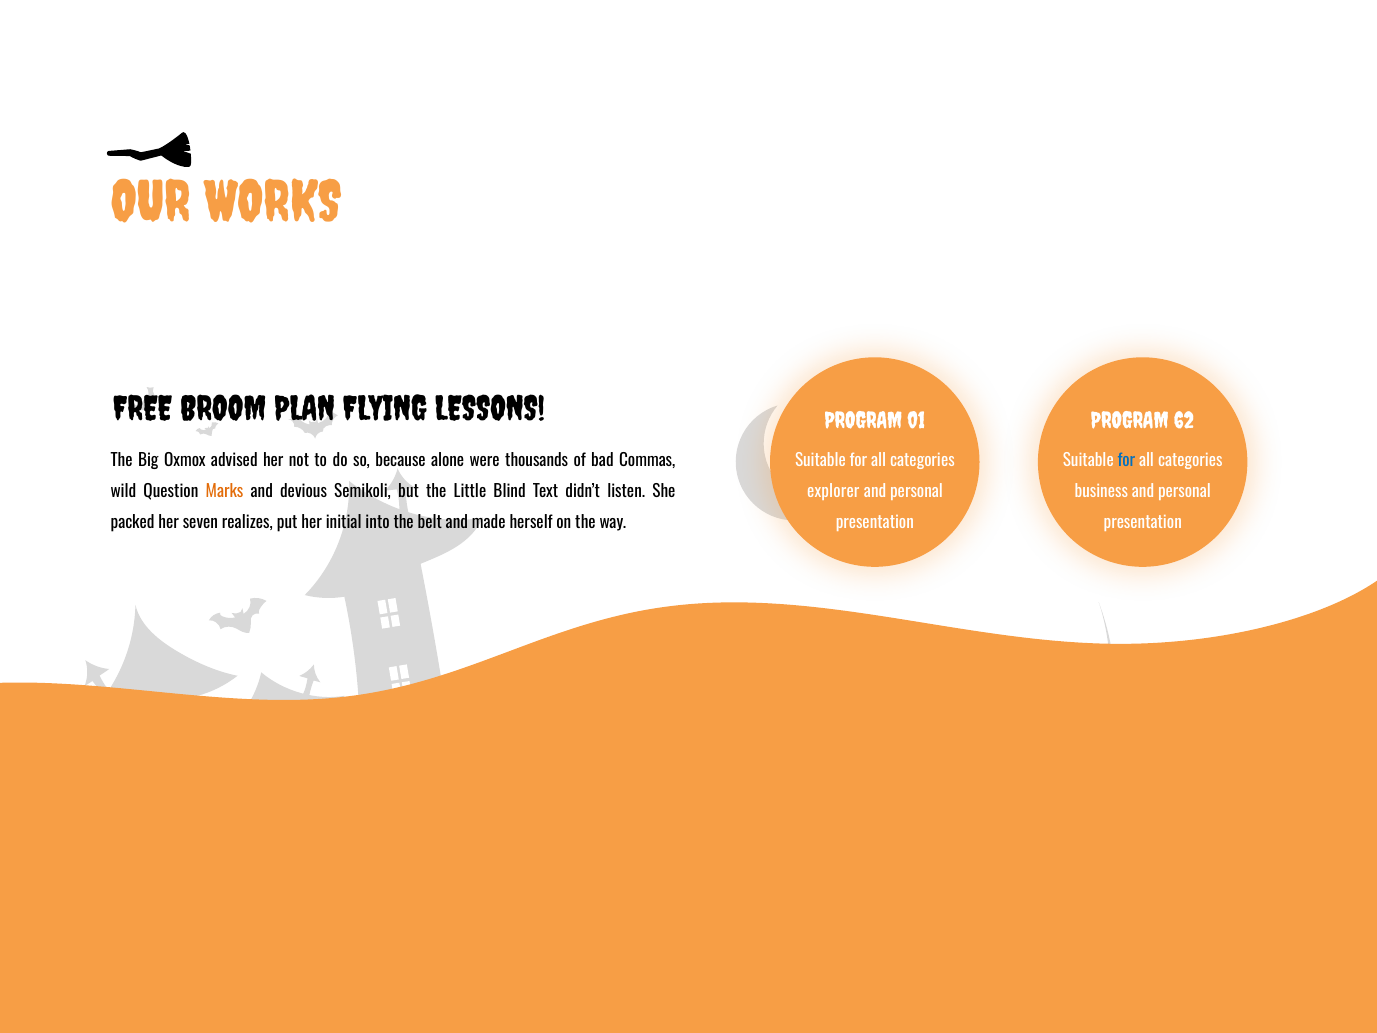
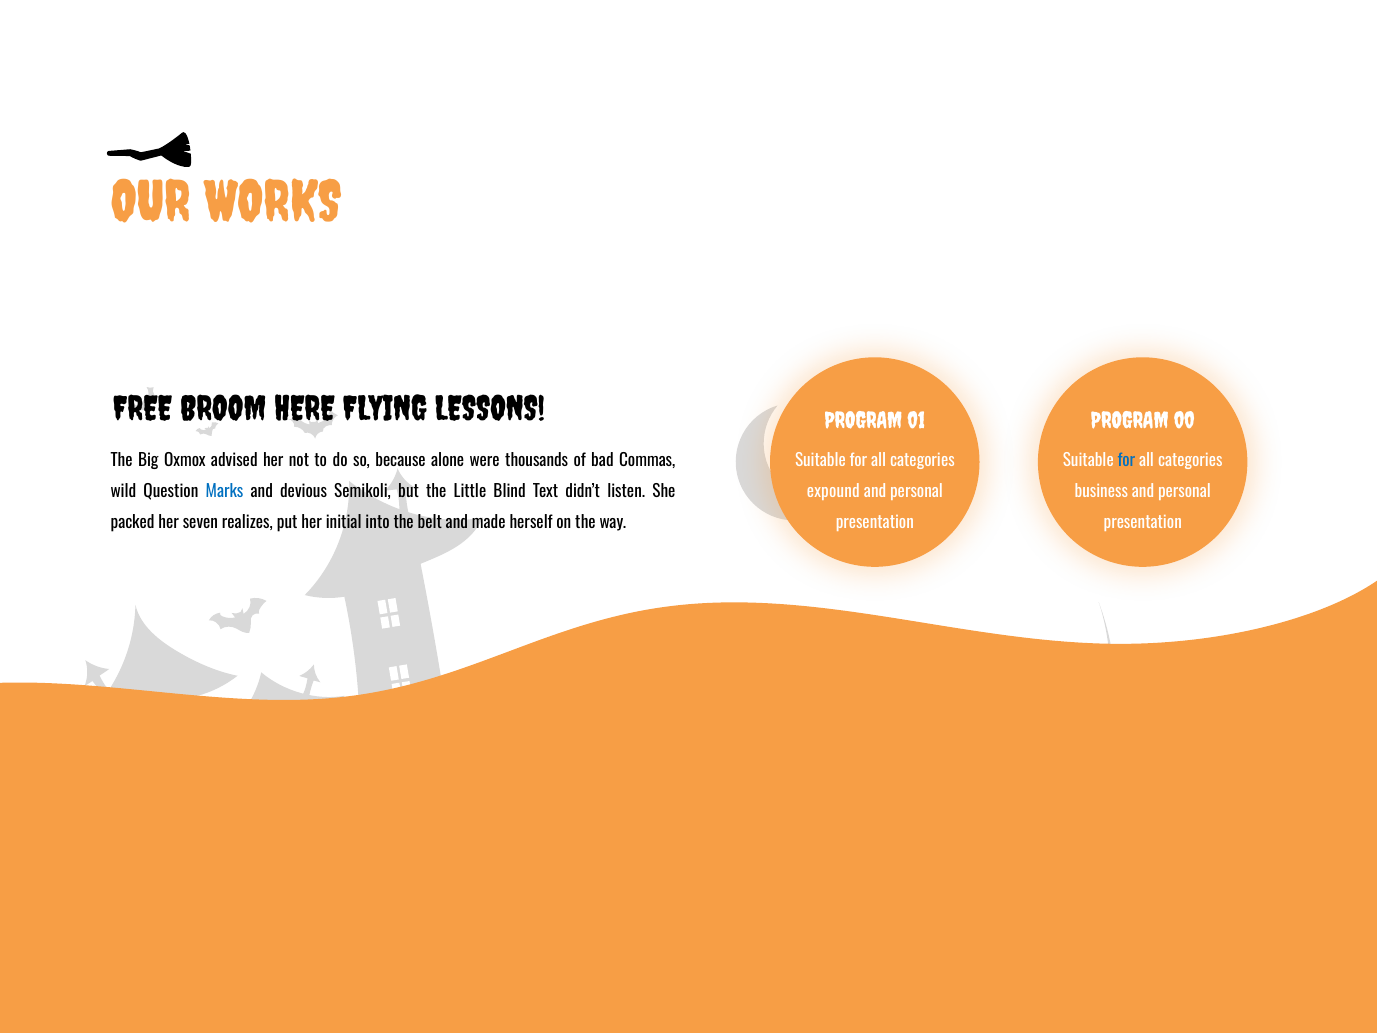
PLAN: PLAN -> HERE (305, 409)
62: 62 -> 00 (1184, 421)
Marks colour: orange -> blue (224, 491)
explorer: explorer -> expound (833, 492)
